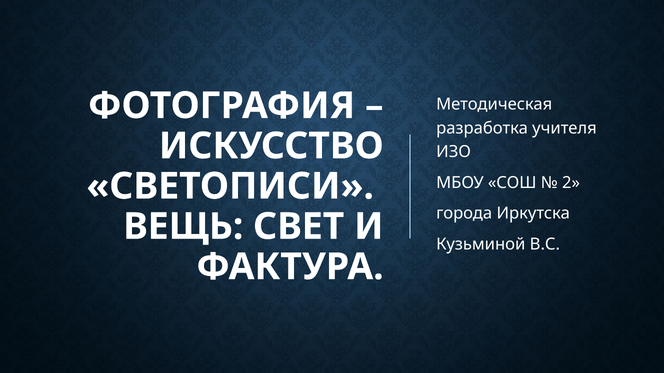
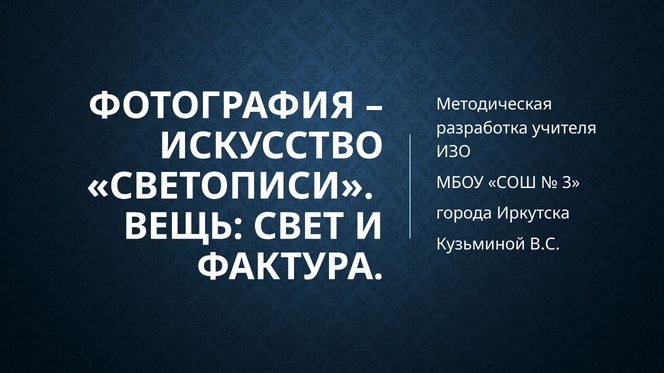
2: 2 -> 3 (571, 183)
